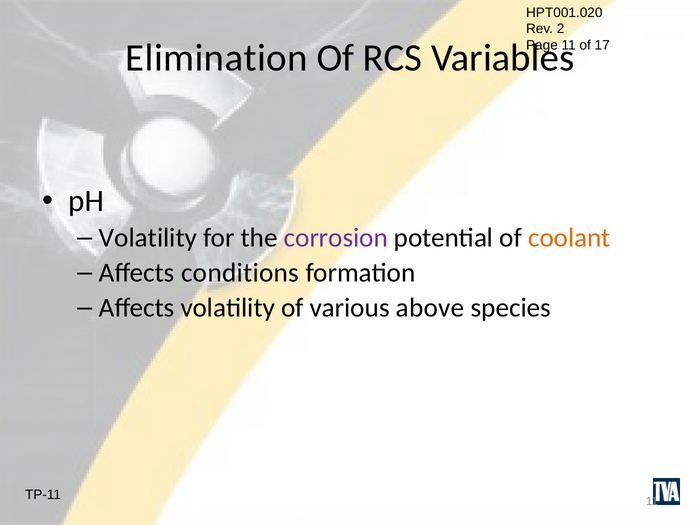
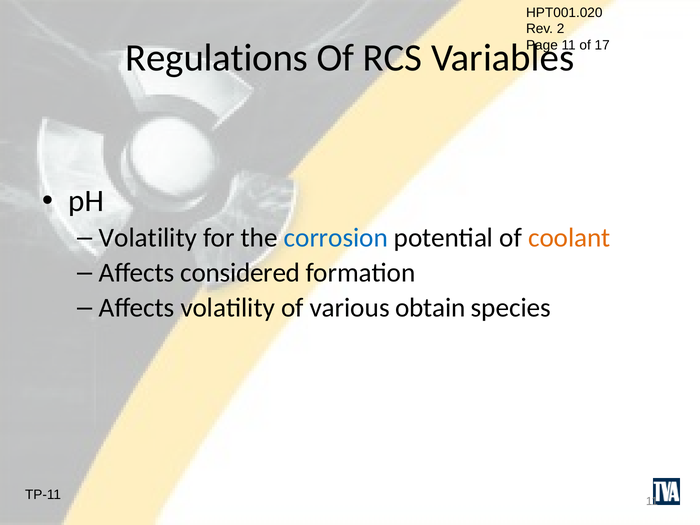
Elimination: Elimination -> Regulations (217, 58)
corrosion colour: purple -> blue (336, 238)
conditions: conditions -> considered (240, 273)
above: above -> obtain (430, 308)
